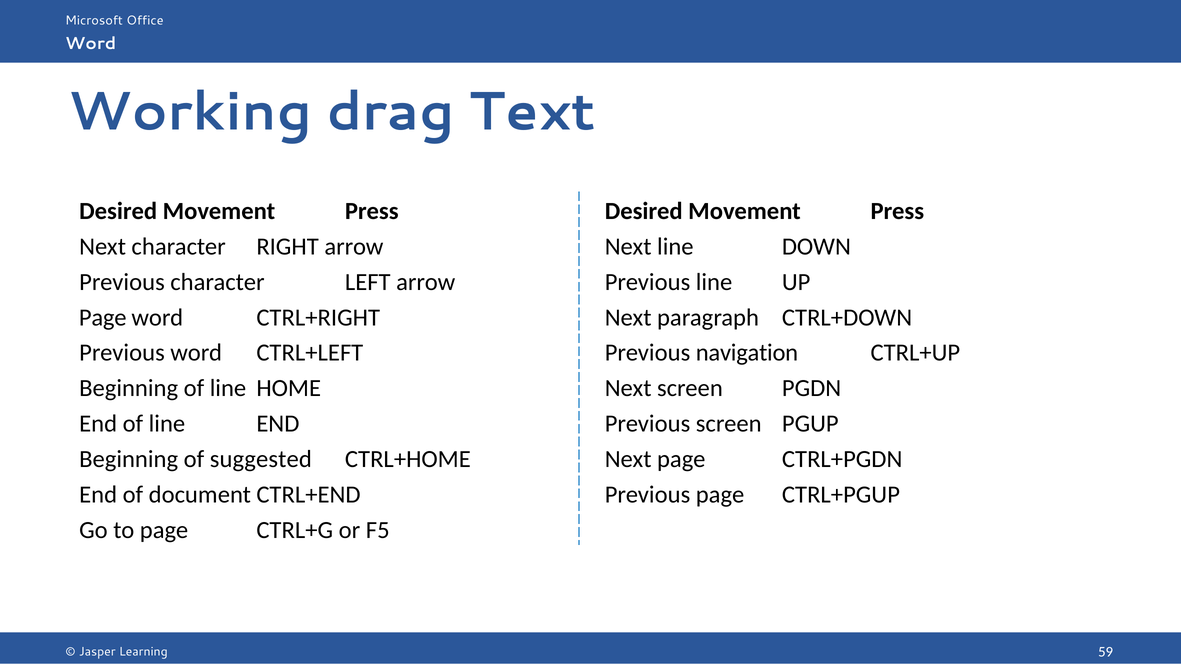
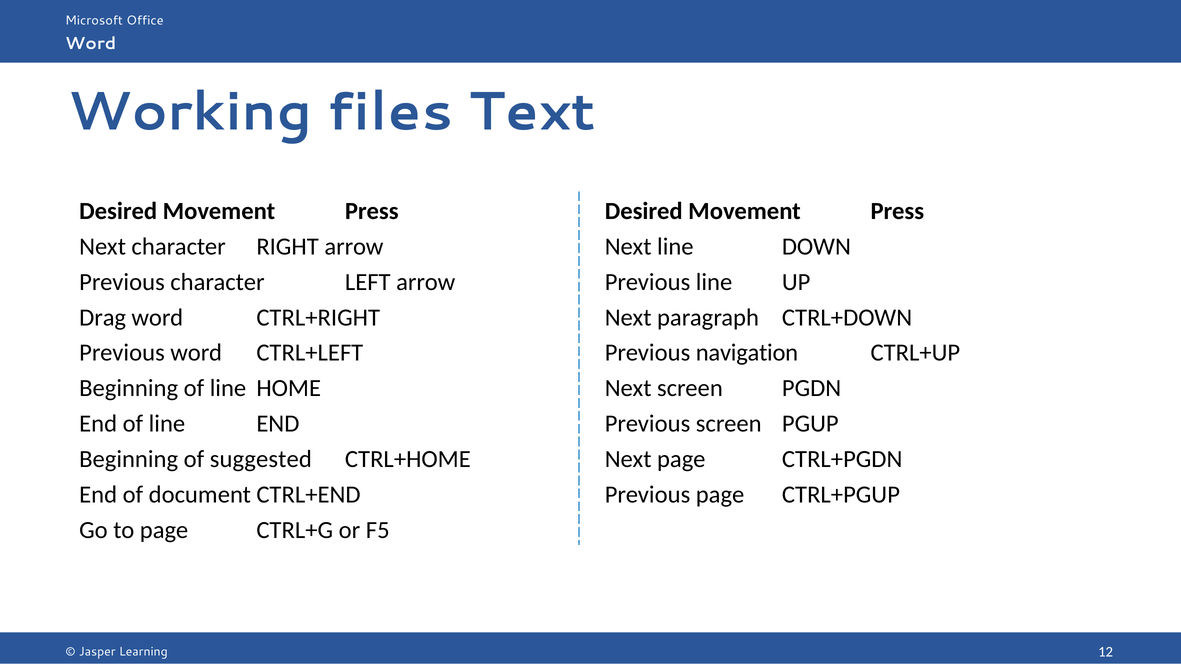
drag: drag -> files (390, 112)
Page: Page -> Drag (103, 318)
59: 59 -> 12 (1106, 652)
